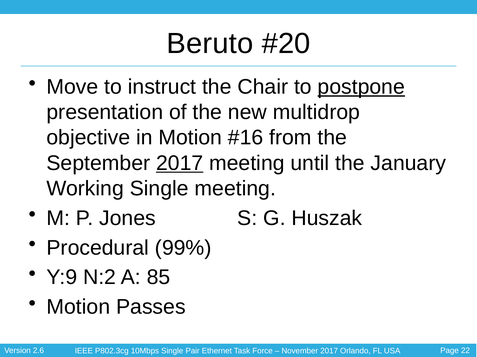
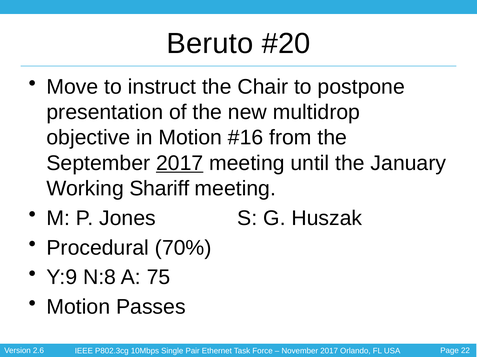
postpone underline: present -> none (361, 87)
Working Single: Single -> Shariff (159, 189)
99%: 99% -> 70% (183, 248)
N:2: N:2 -> N:8 (100, 278)
85: 85 -> 75 (158, 278)
